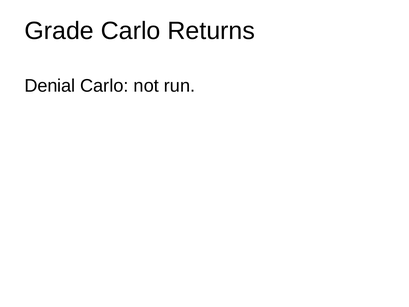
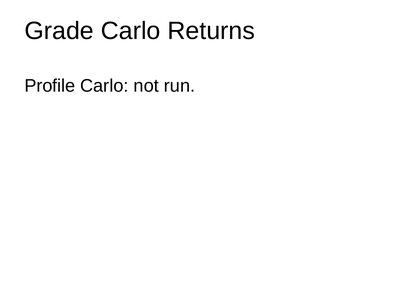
Denial: Denial -> Profile (50, 86)
